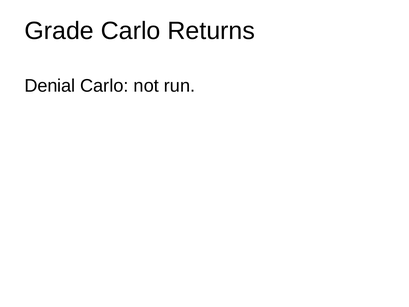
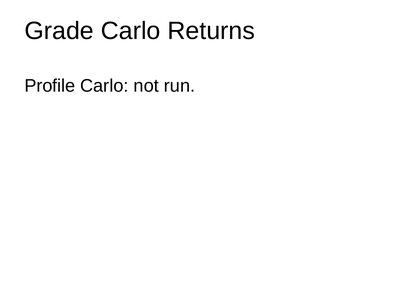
Denial: Denial -> Profile (50, 86)
